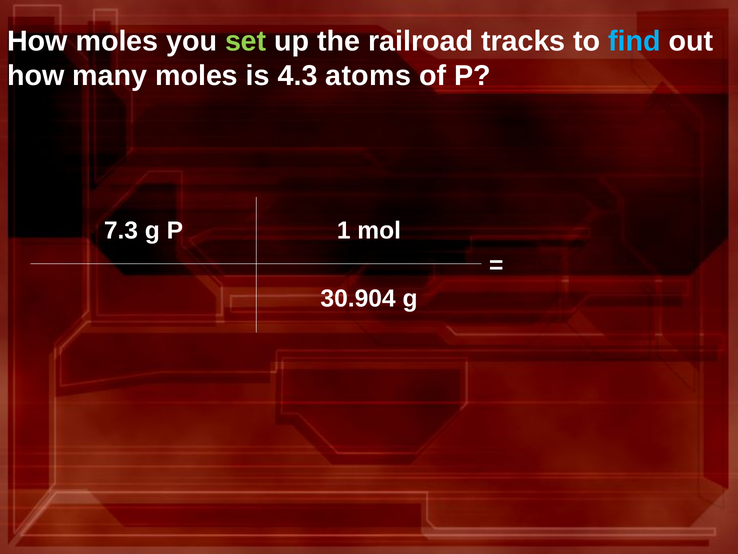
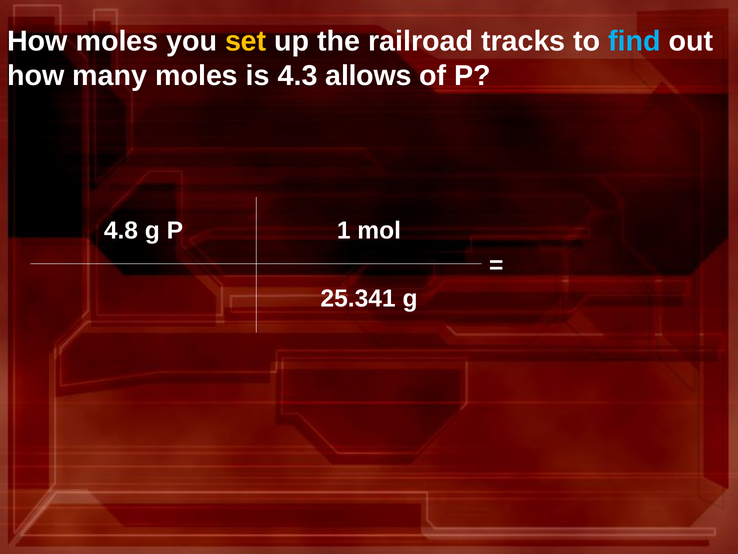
set colour: light green -> yellow (246, 41)
atoms: atoms -> allows (368, 76)
7.3: 7.3 -> 4.8 (121, 231)
30.904: 30.904 -> 25.341 (358, 298)
